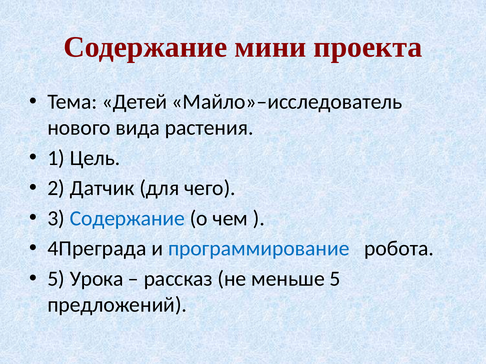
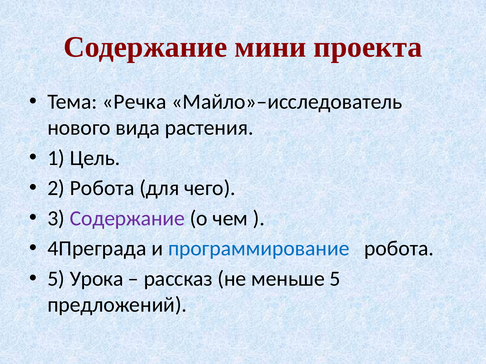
Детей: Детей -> Речка (134, 102)
2 Датчик: Датчик -> Робота (102, 188)
Содержание colour: blue -> purple (127, 219)
